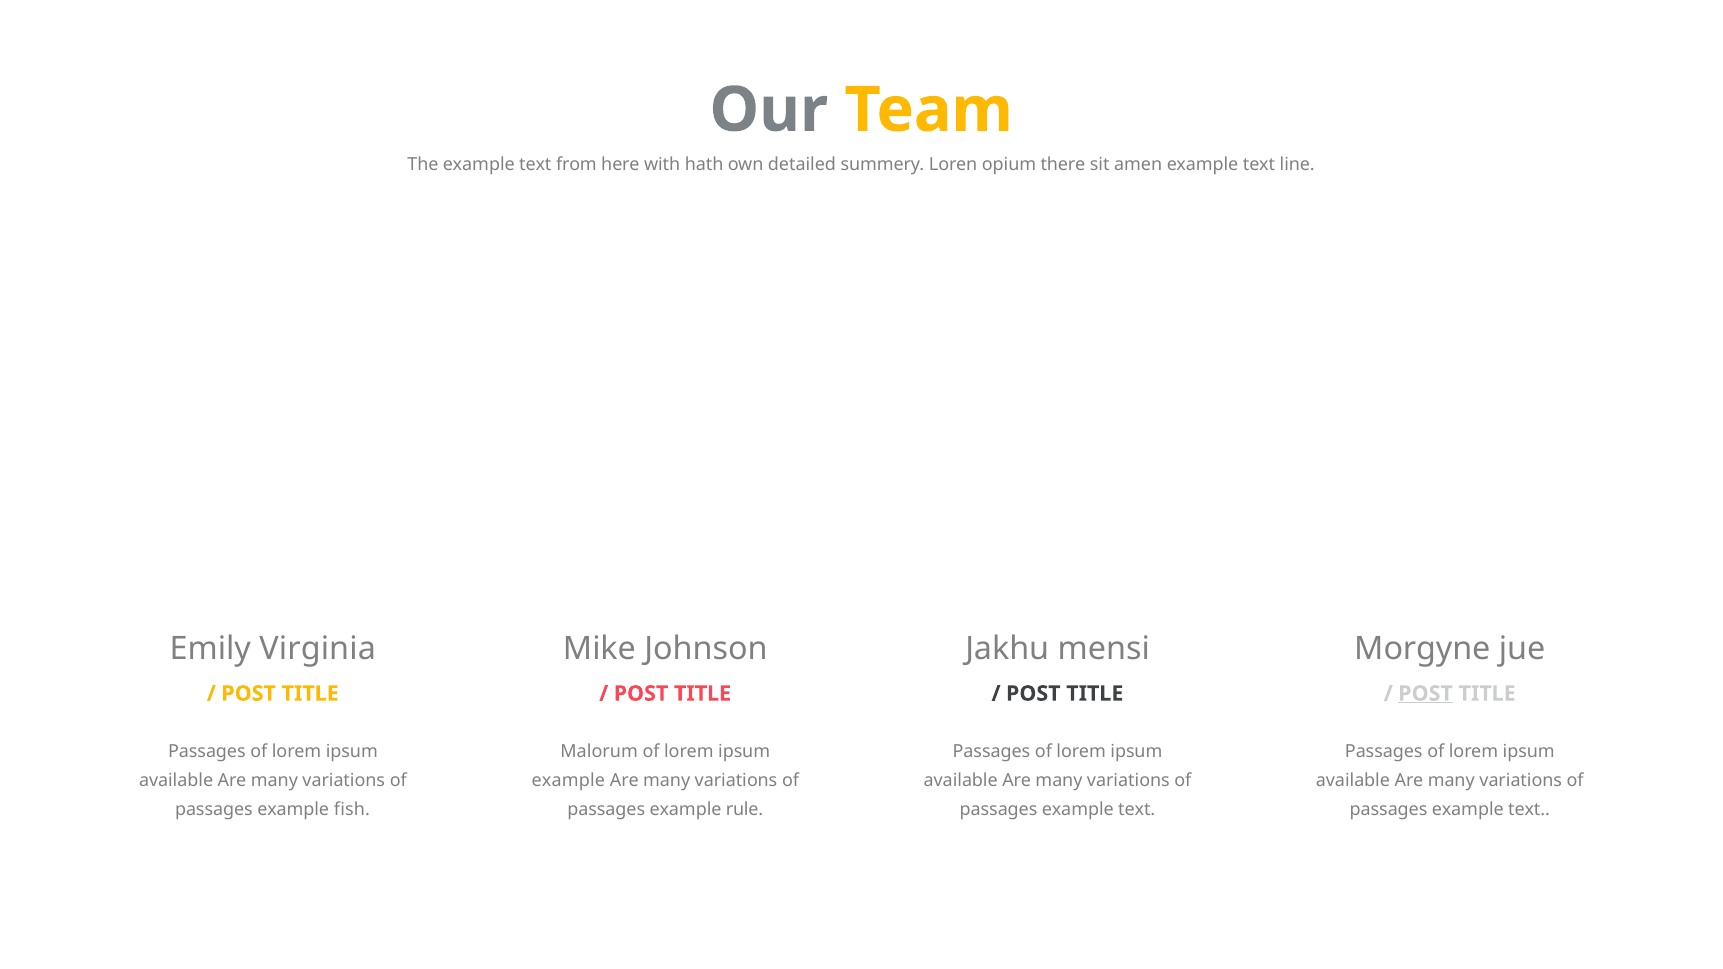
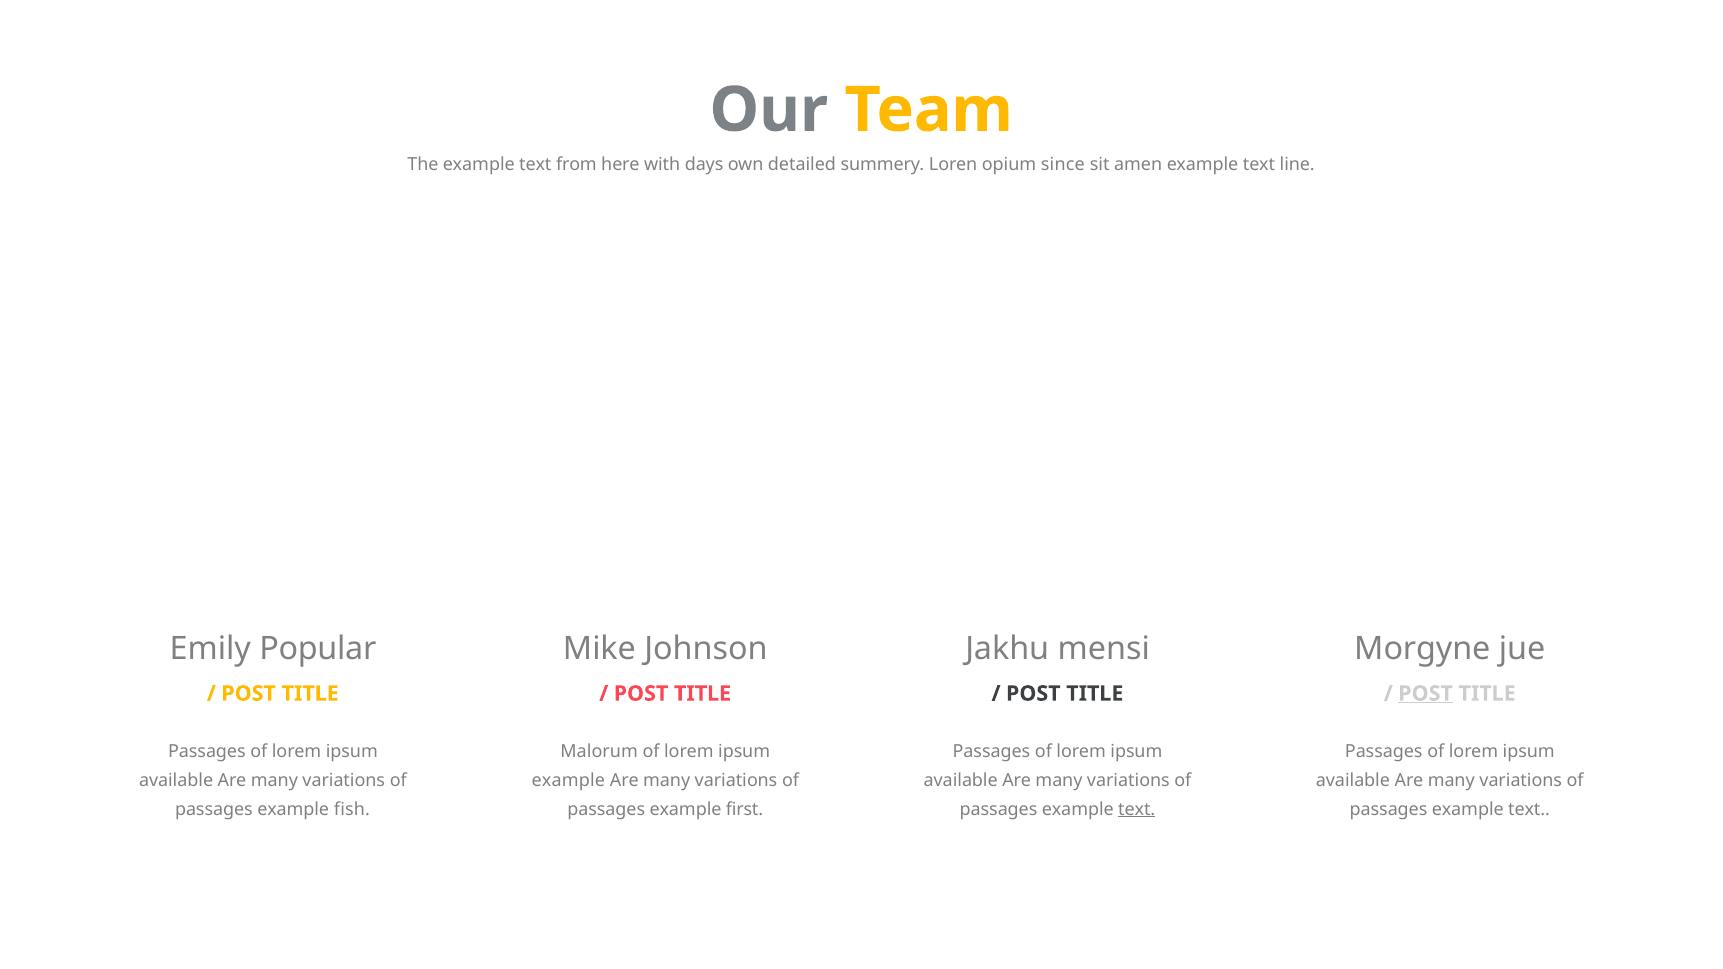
hath: hath -> days (704, 165)
there: there -> since (1063, 165)
Virginia: Virginia -> Popular (318, 649)
rule: rule -> first (744, 809)
text underline: none -> present (1137, 809)
